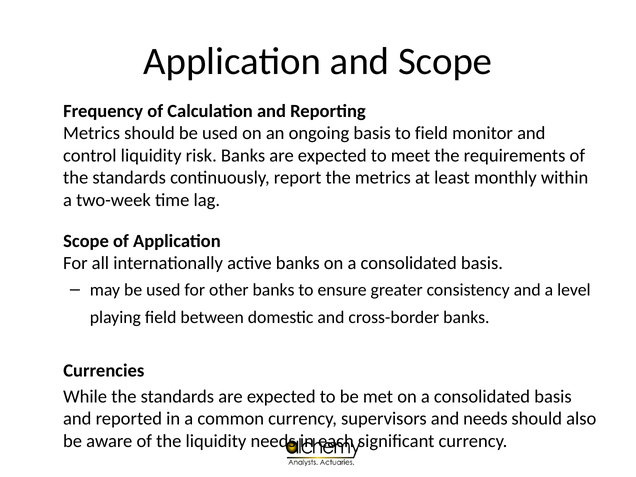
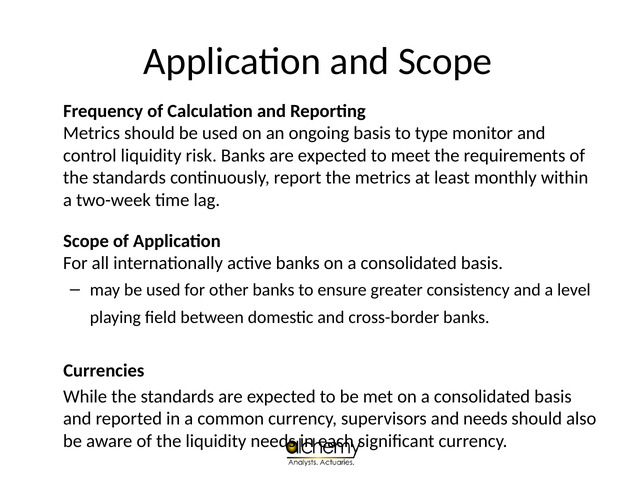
to field: field -> type (432, 133)
